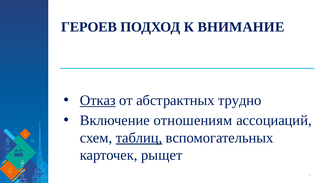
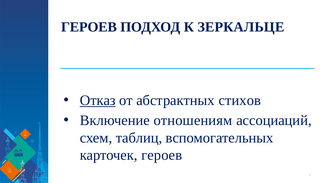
ВНИМАНИЕ: ВНИМАНИЕ -> ЗЕРКАЛЬЦЕ (241, 27)
трудно: трудно -> стихов (240, 101)
таблиц underline: present -> none (139, 138)
карточек рыщет: рыщет -> героев (162, 155)
